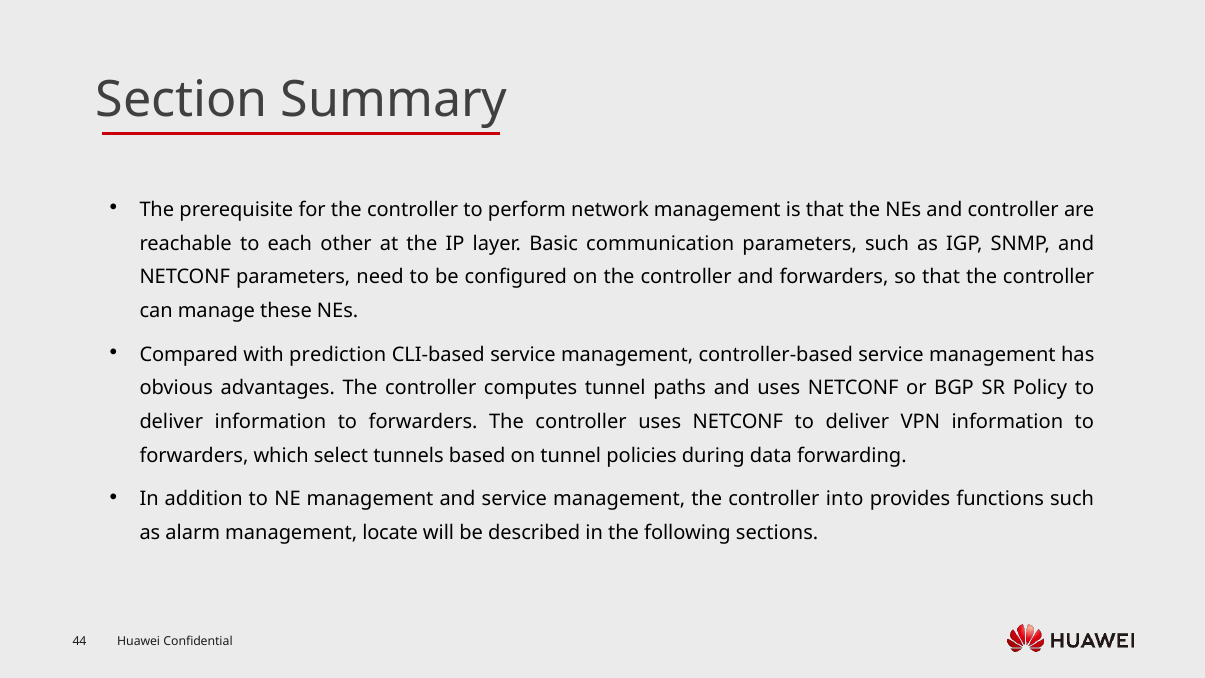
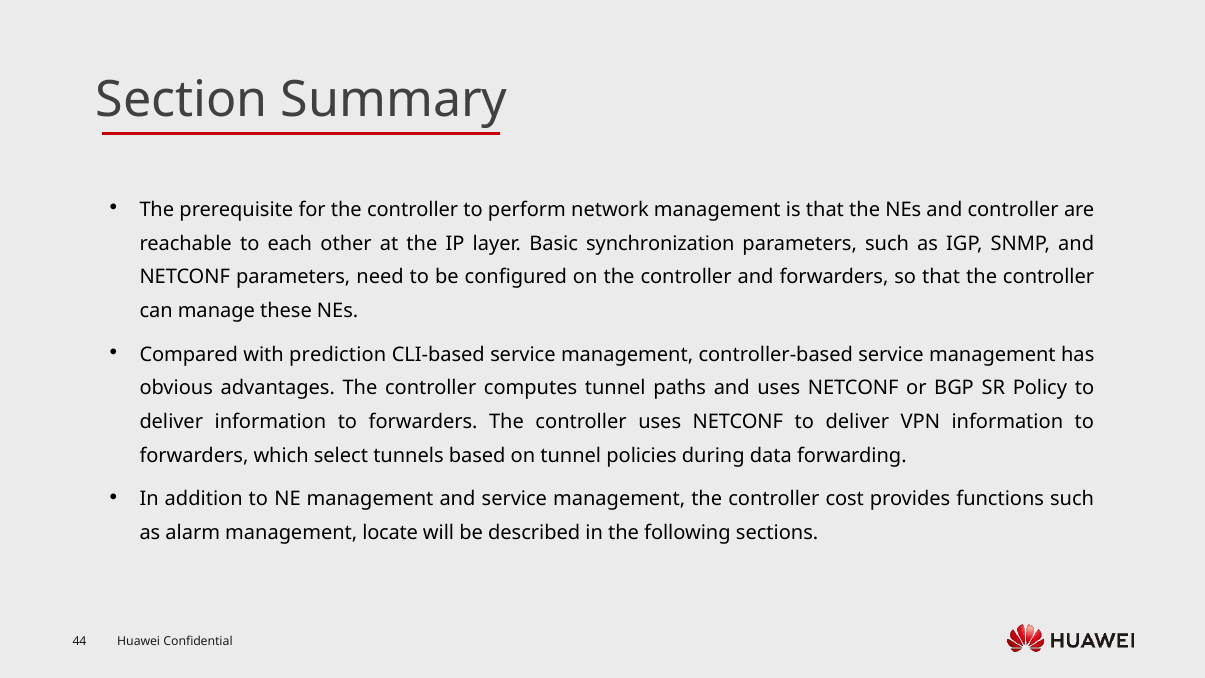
communication: communication -> synchronization (660, 244)
into: into -> cost (845, 499)
